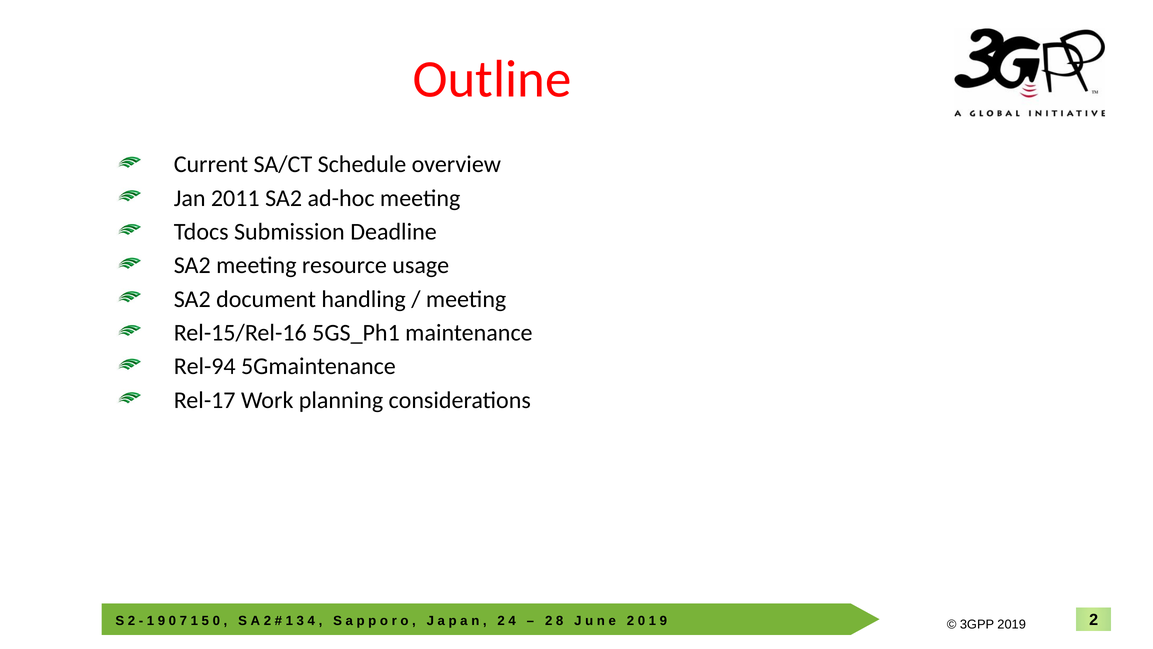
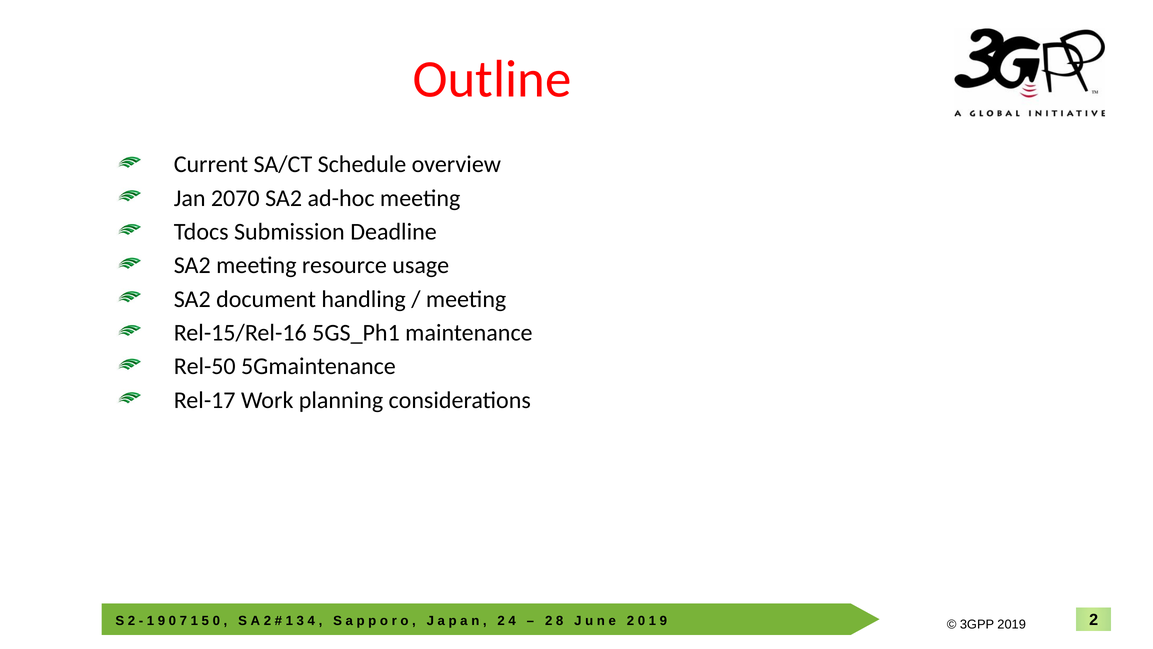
2011: 2011 -> 2070 (235, 198)
Rel-94: Rel-94 -> Rel-50 (205, 366)
